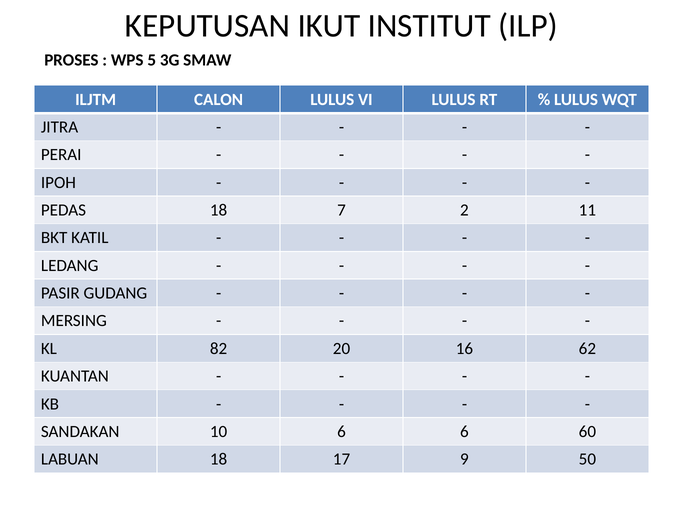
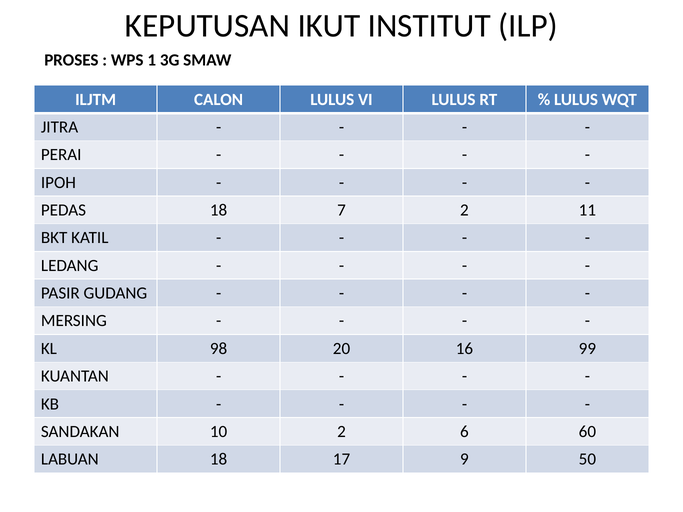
5: 5 -> 1 (152, 60)
82: 82 -> 98 (219, 349)
62: 62 -> 99 (587, 349)
10 6: 6 -> 2 (341, 432)
